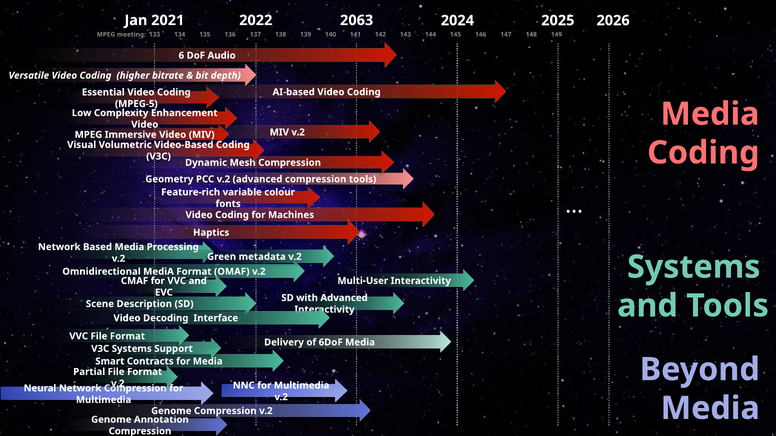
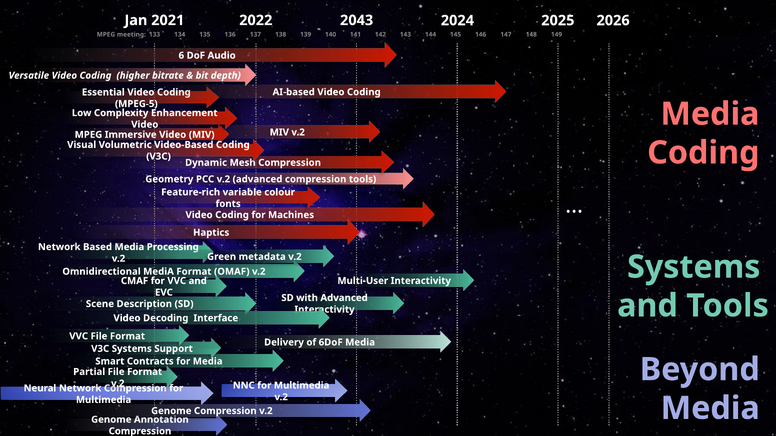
2063: 2063 -> 2043 (357, 20)
